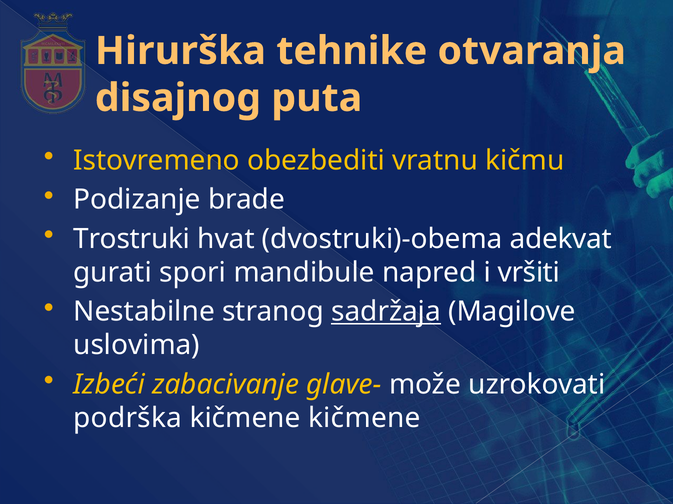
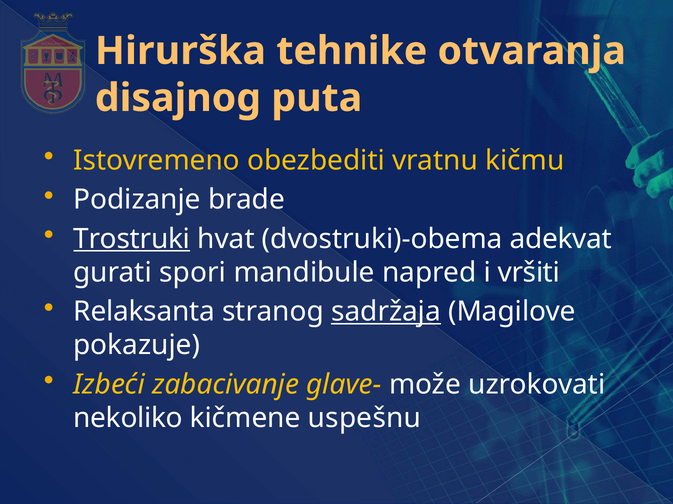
Trostruki underline: none -> present (132, 239)
Nestabilne: Nestabilne -> Relaksanta (144, 312)
uslovima: uslovima -> pokazuje (137, 346)
podrška: podrška -> nekoliko (128, 419)
kičmene kičmene: kičmene -> uspešnu (364, 419)
